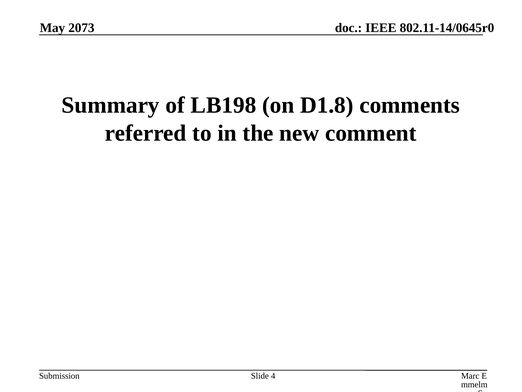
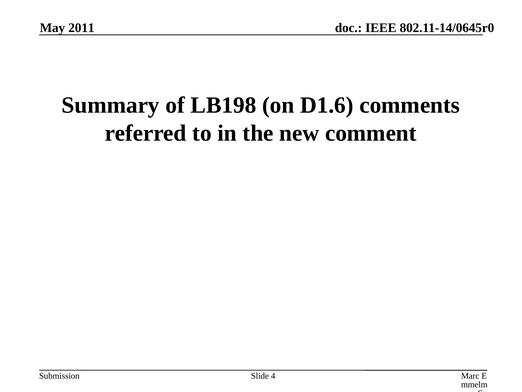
2073: 2073 -> 2011 (81, 28)
D1.8: D1.8 -> D1.6 (327, 105)
